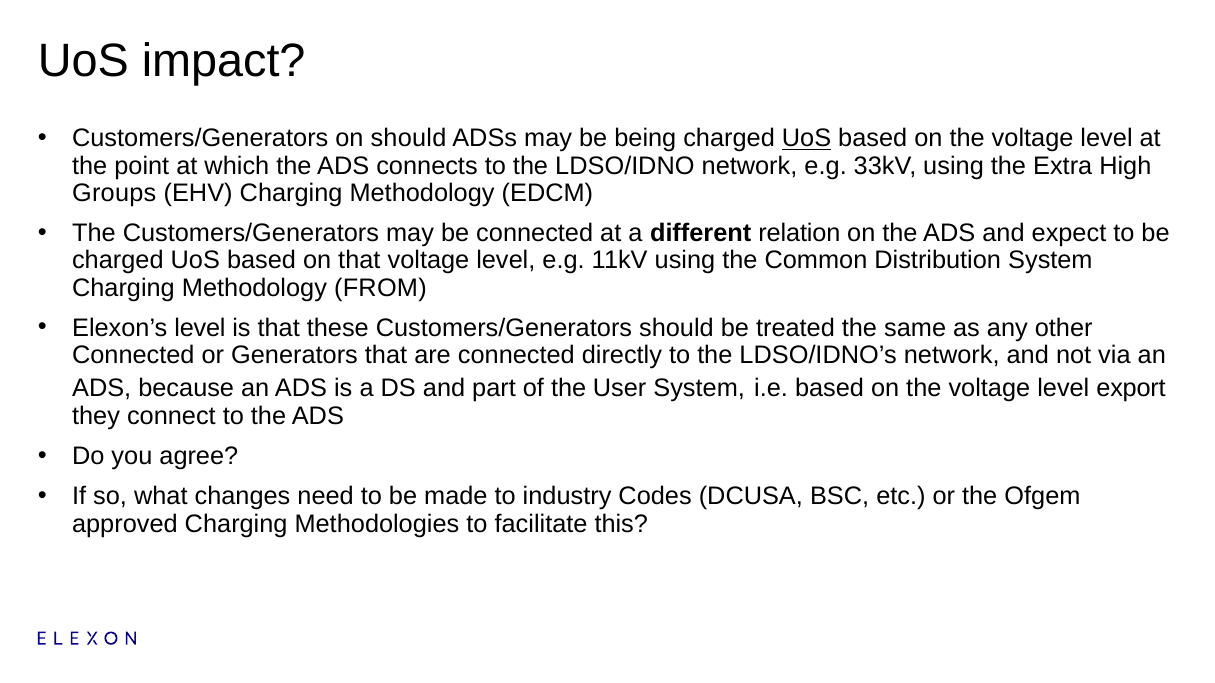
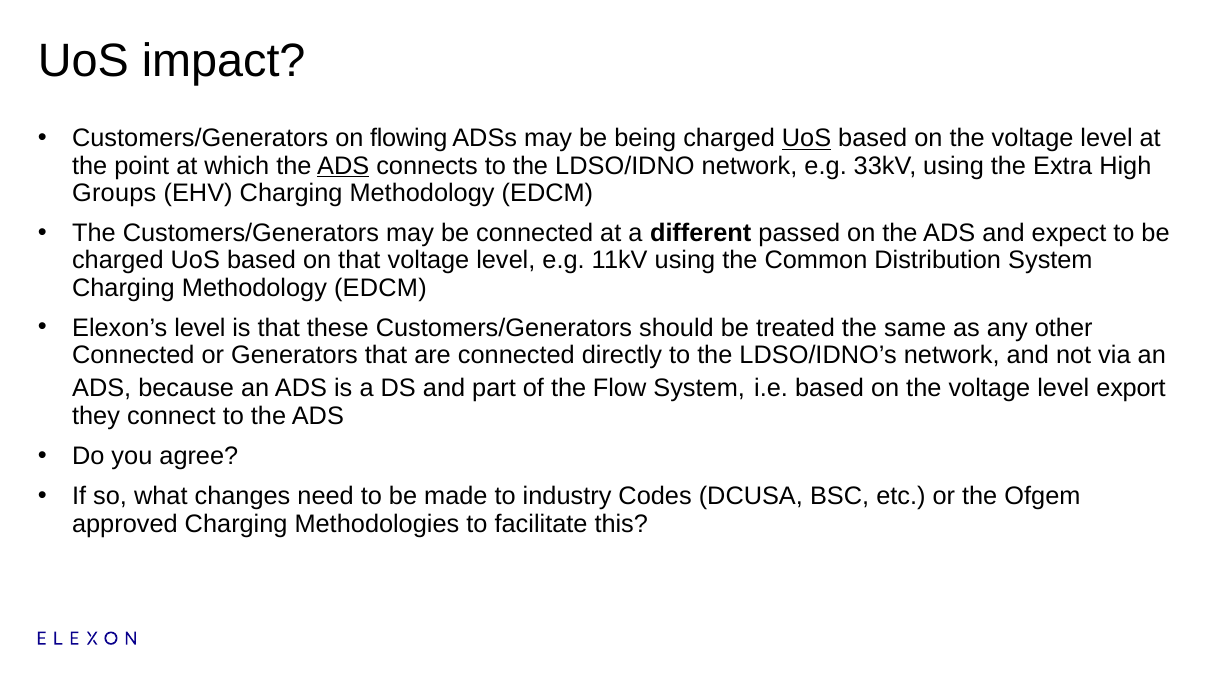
on should: should -> flowing (409, 139)
ADS underline: none -> present (343, 166)
relation: relation -> passed (799, 233)
FROM: FROM -> EDCM (380, 288)
User: User -> Flow (620, 388)
